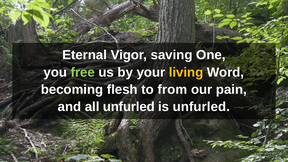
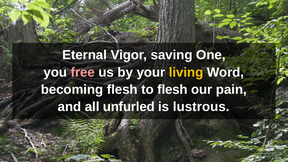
free colour: light green -> pink (83, 72)
to from: from -> flesh (172, 90)
is unfurled: unfurled -> lustrous (201, 107)
